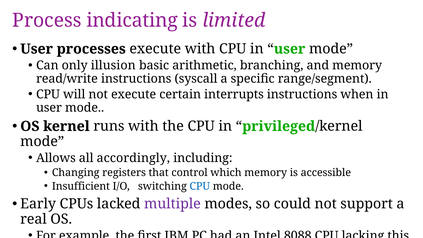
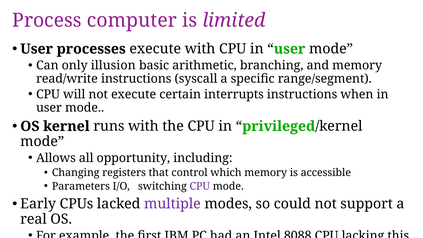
indicating: indicating -> computer (132, 21)
accordingly: accordingly -> opportunity (133, 158)
Insufficient: Insufficient -> Parameters (81, 186)
CPU colour: blue -> purple (200, 186)
